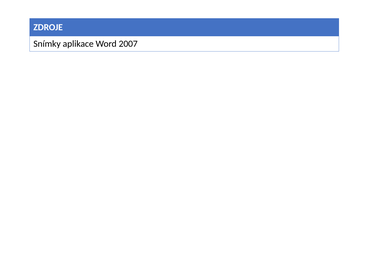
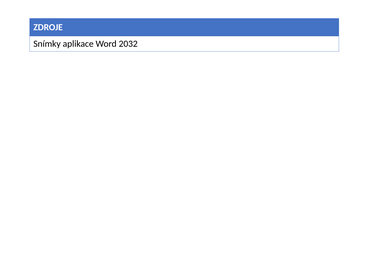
2007: 2007 -> 2032 (128, 44)
